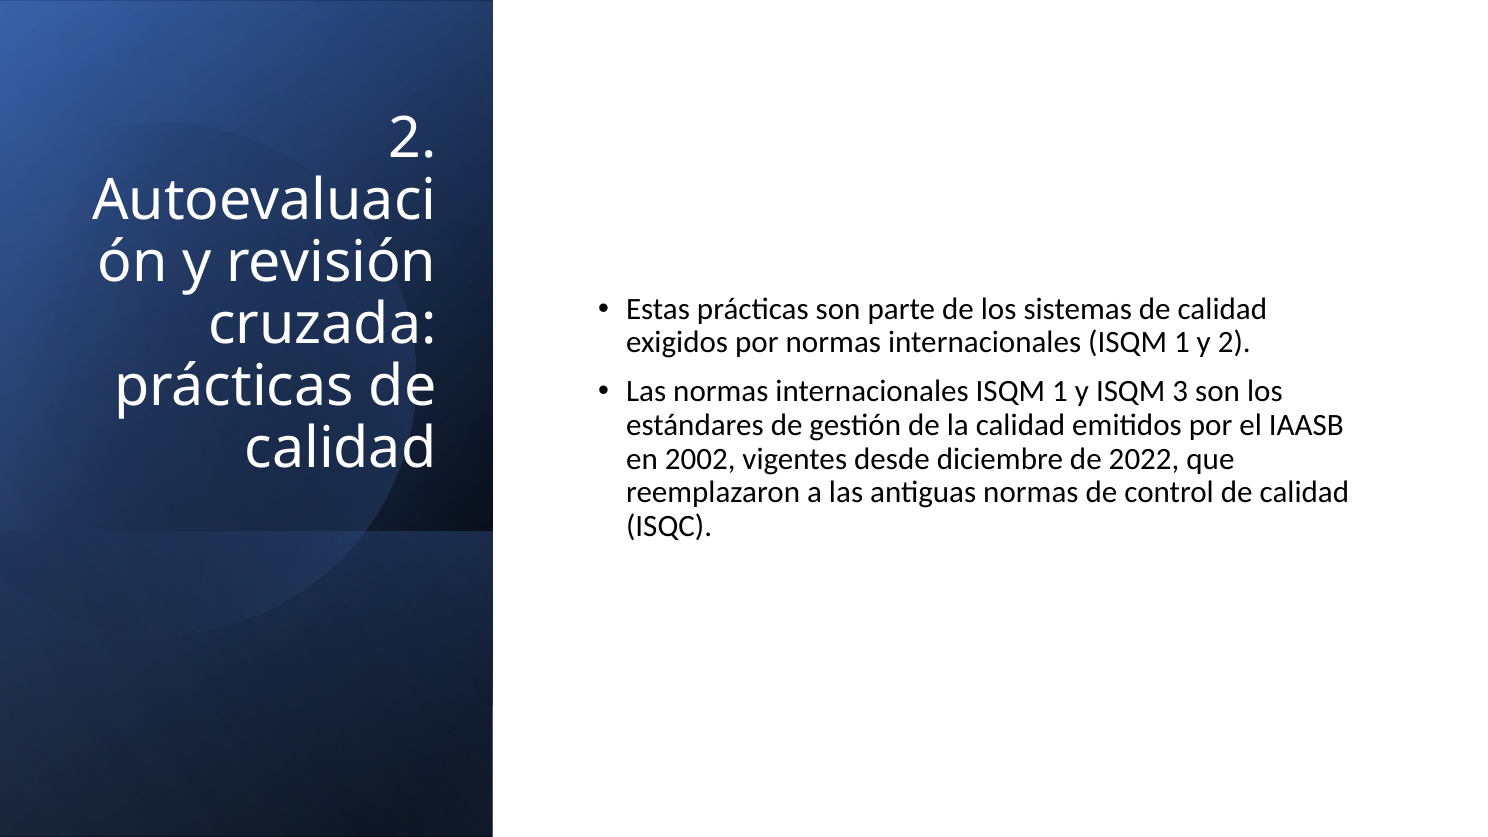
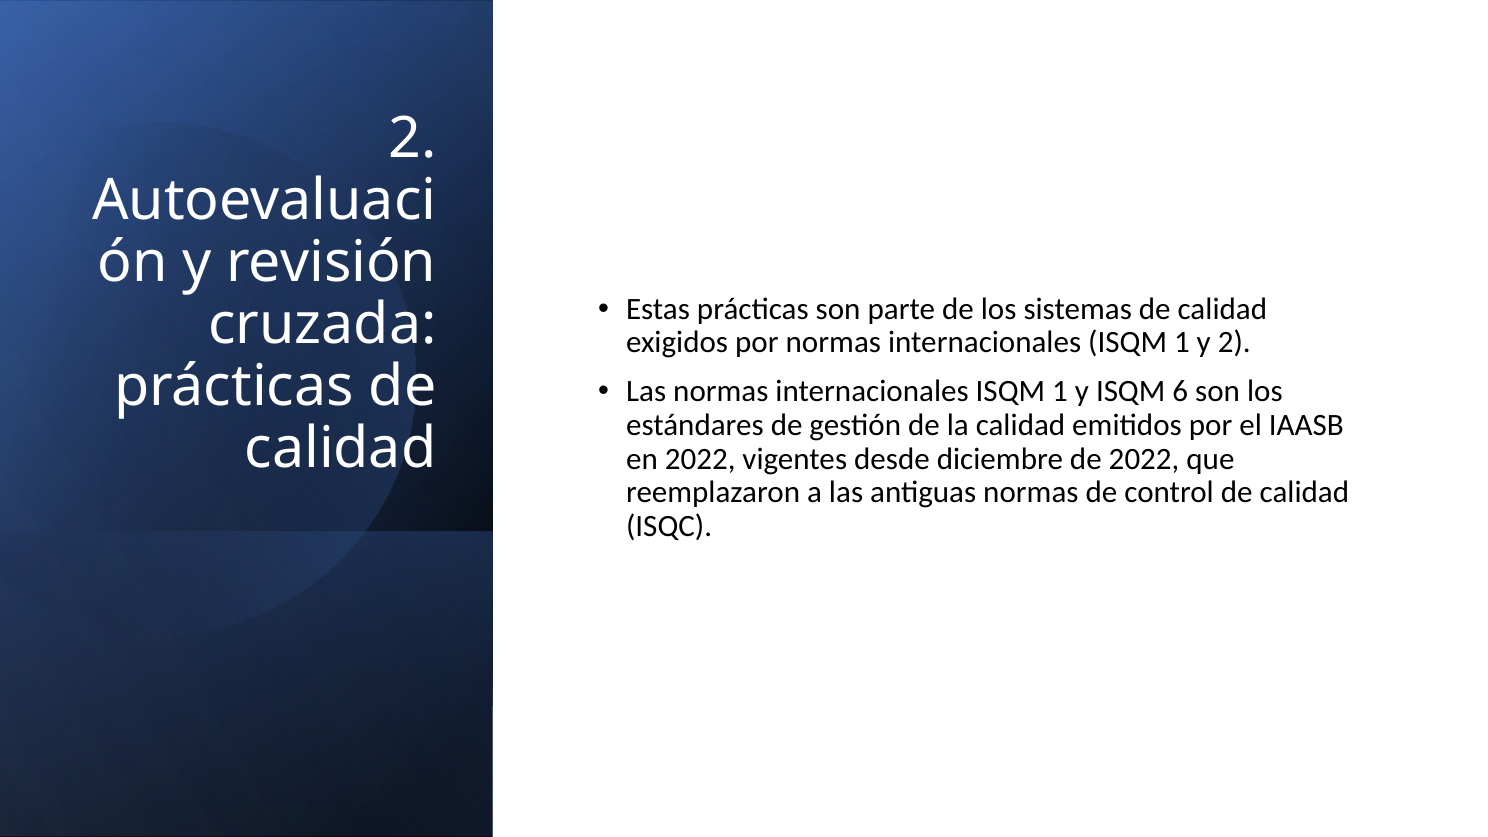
3: 3 -> 6 (1180, 392)
en 2002: 2002 -> 2022 (700, 459)
